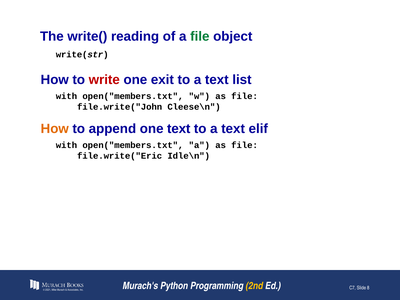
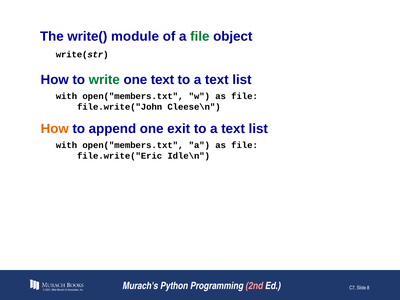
reading: reading -> module (135, 36)
write colour: red -> green (104, 80)
one exit: exit -> text (162, 80)
one text: text -> exit (179, 129)
elif: elif -> list (258, 129)
2nd colour: yellow -> pink (254, 286)
